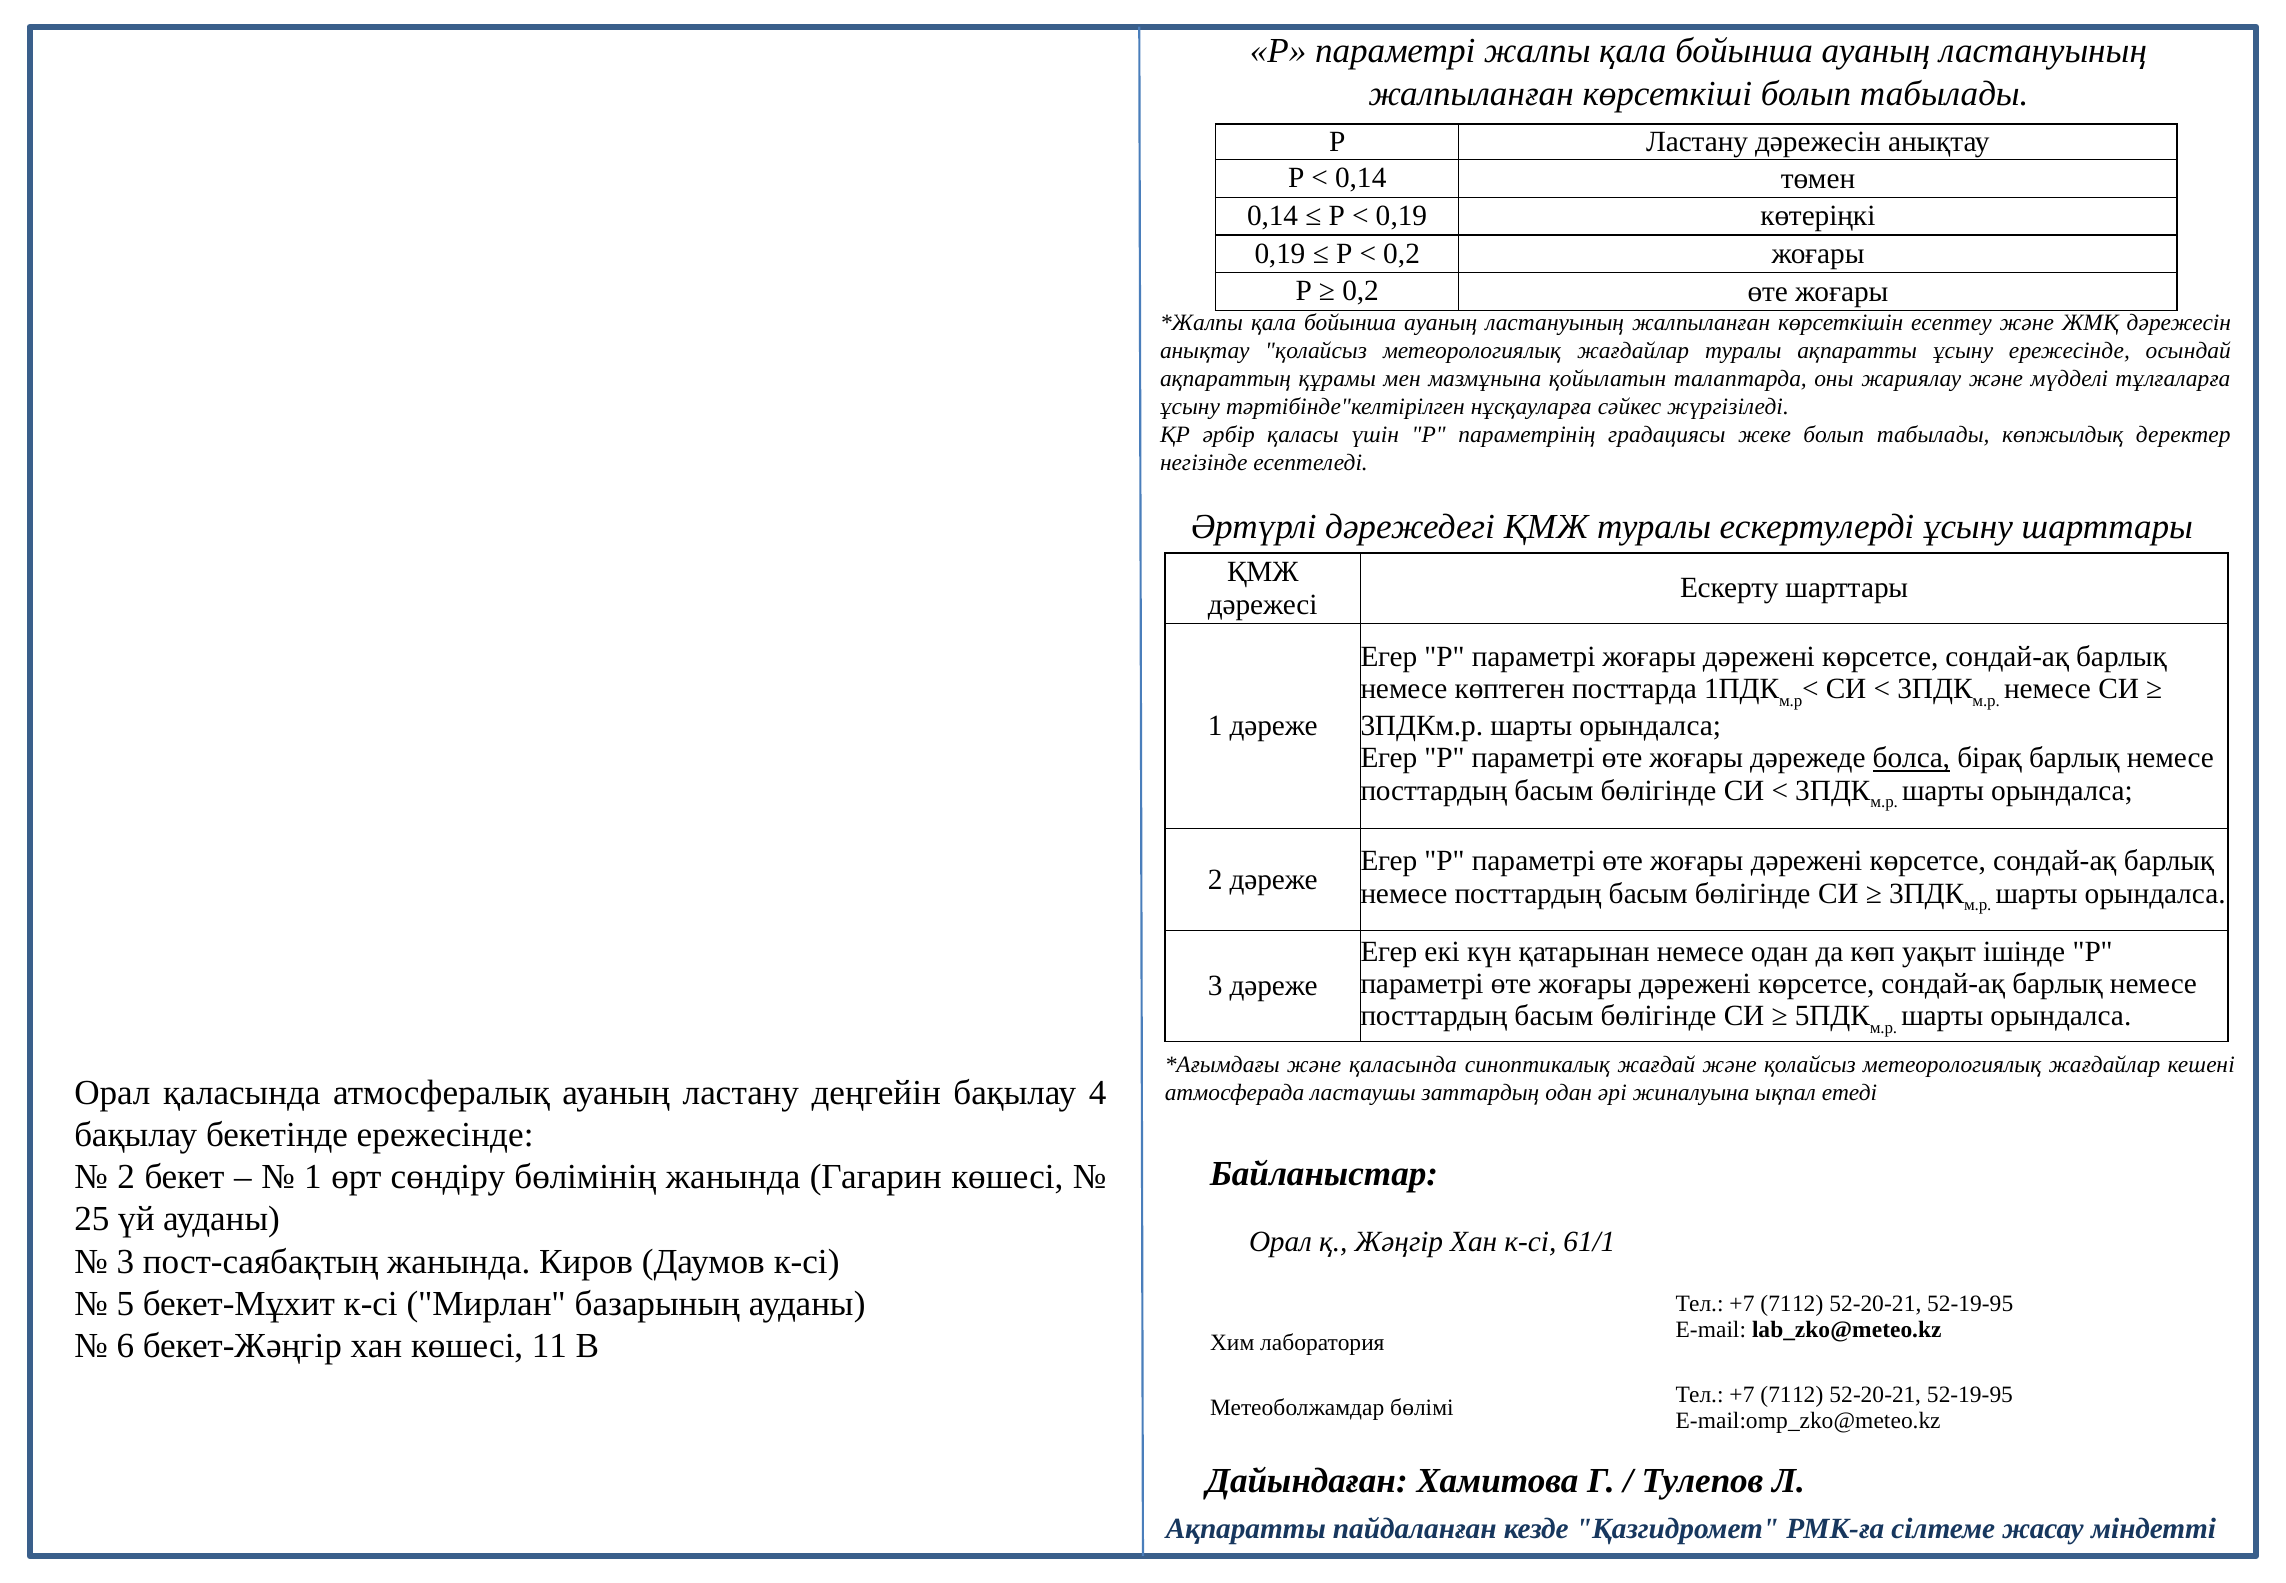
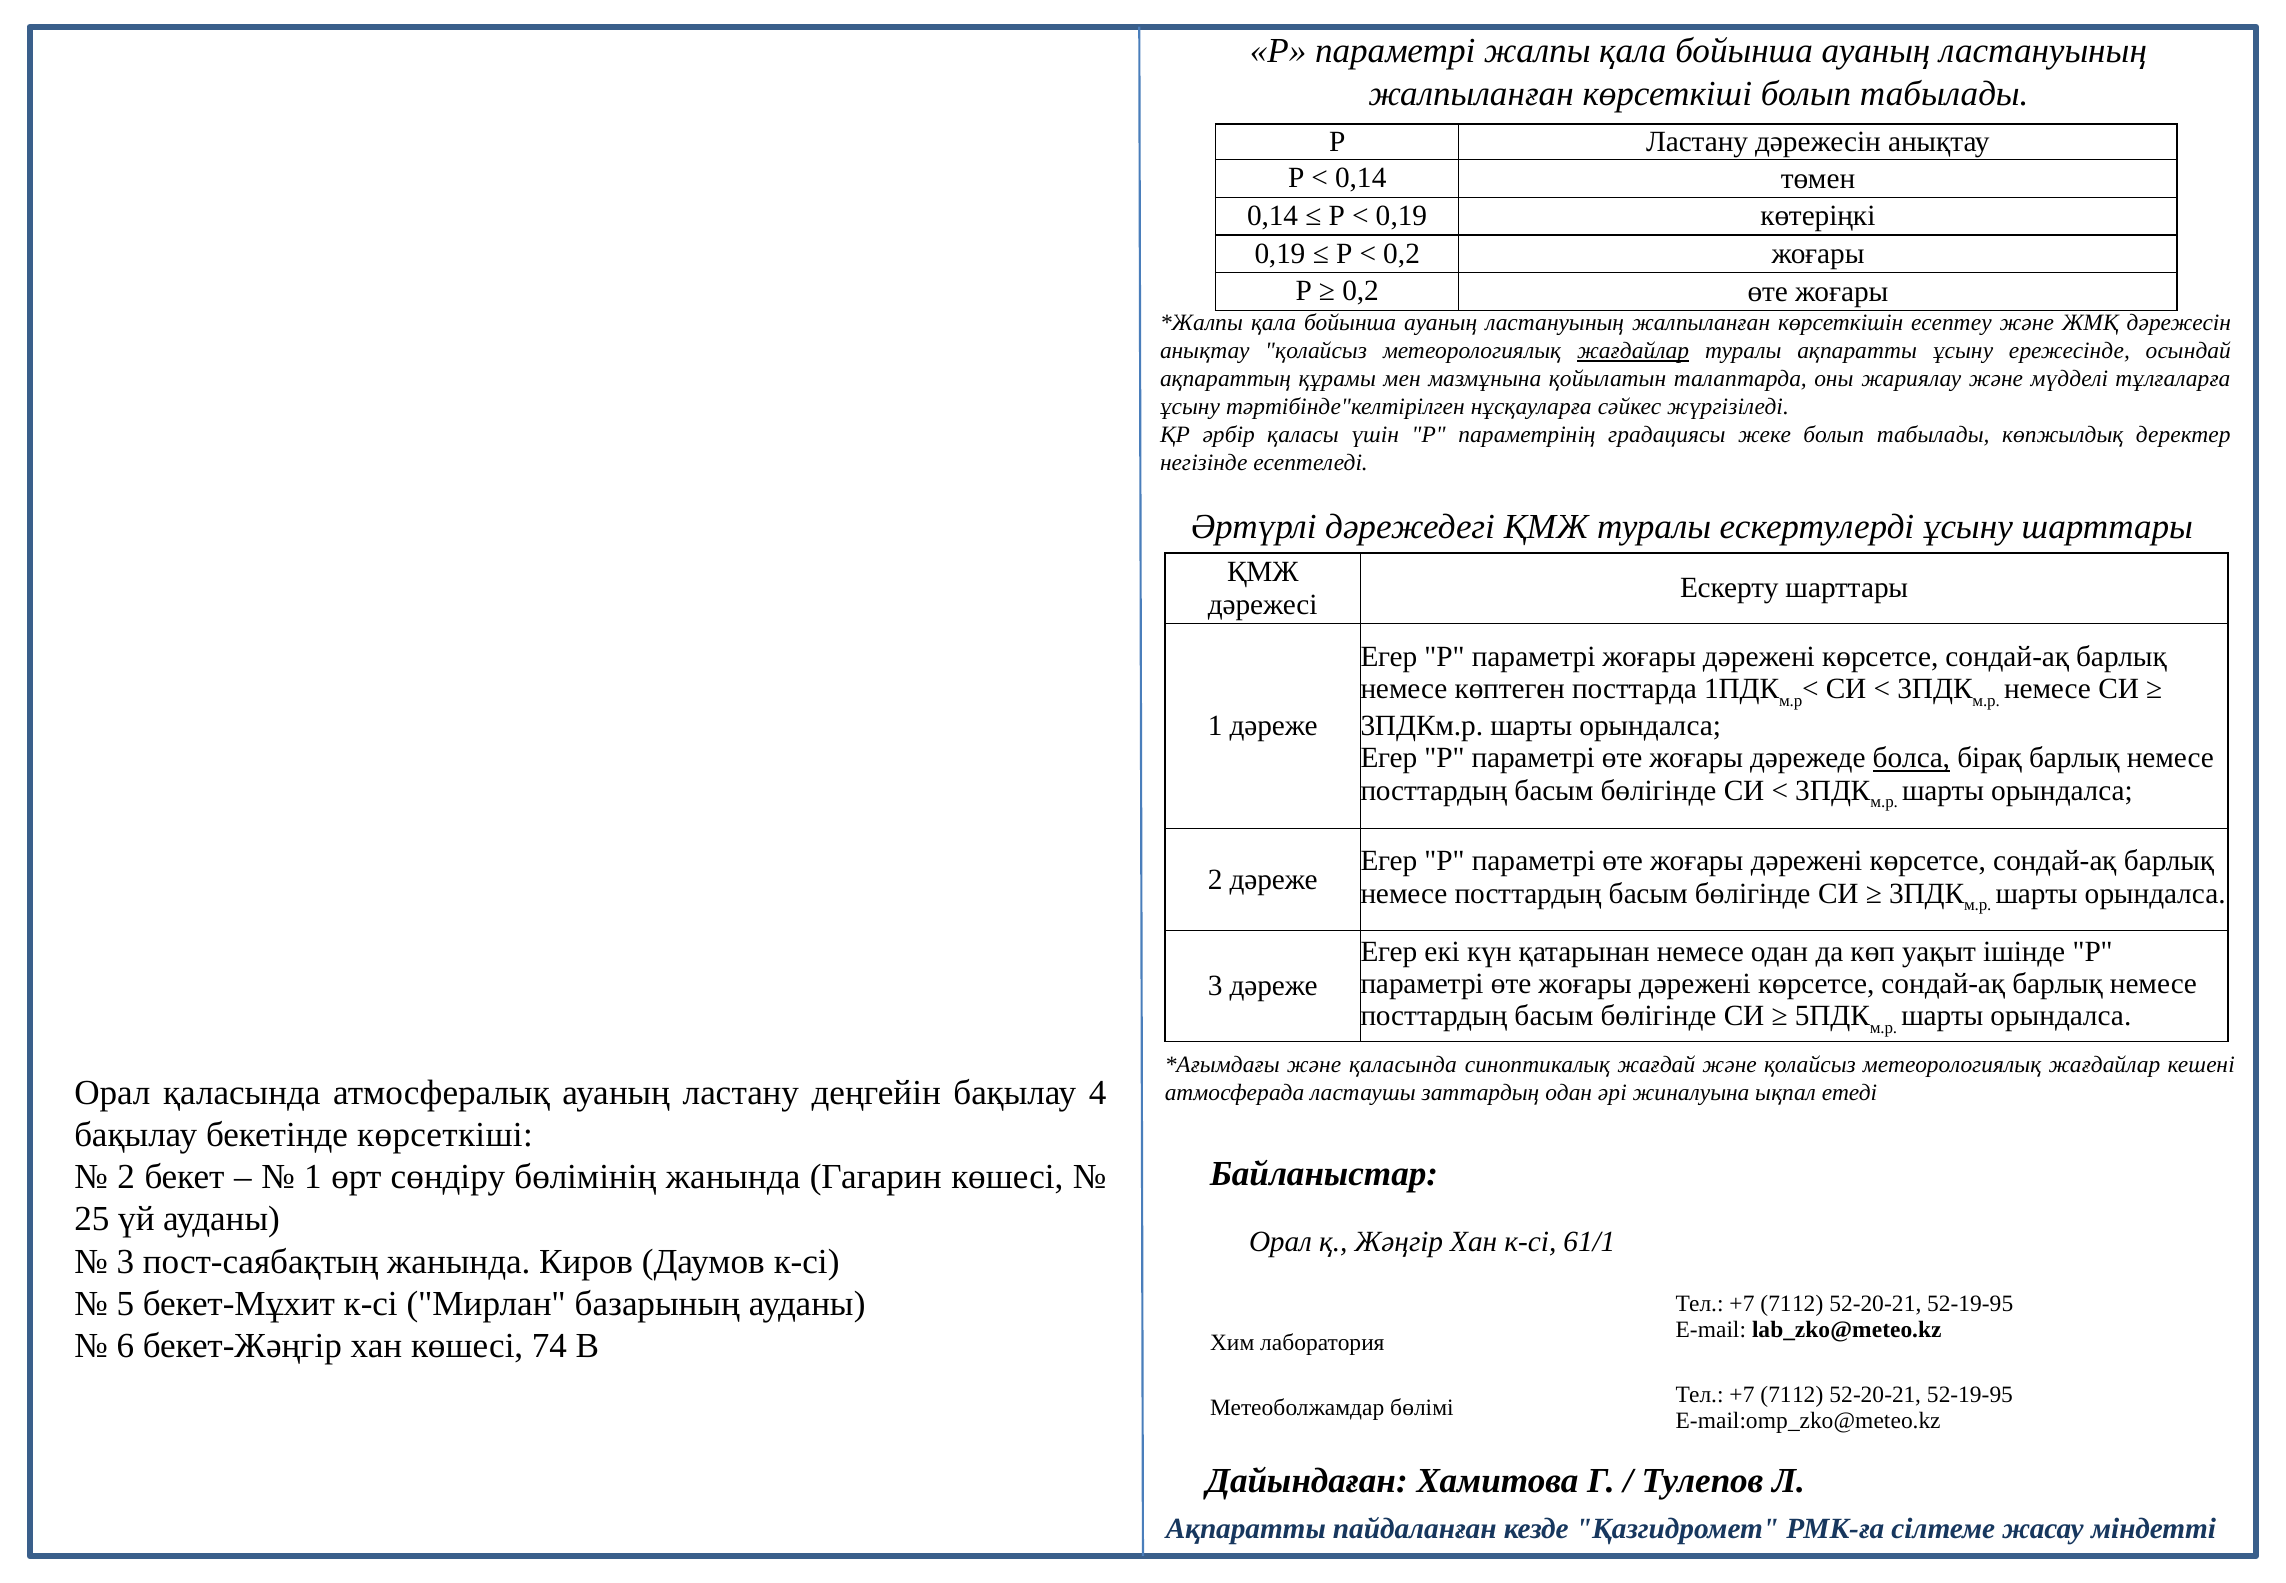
жағдайлар underline: none -> present (1633, 351)
бекетінде ережесінде: ережесінде -> көрсеткіші (445, 1135)
11: 11 -> 74 (549, 1346)
